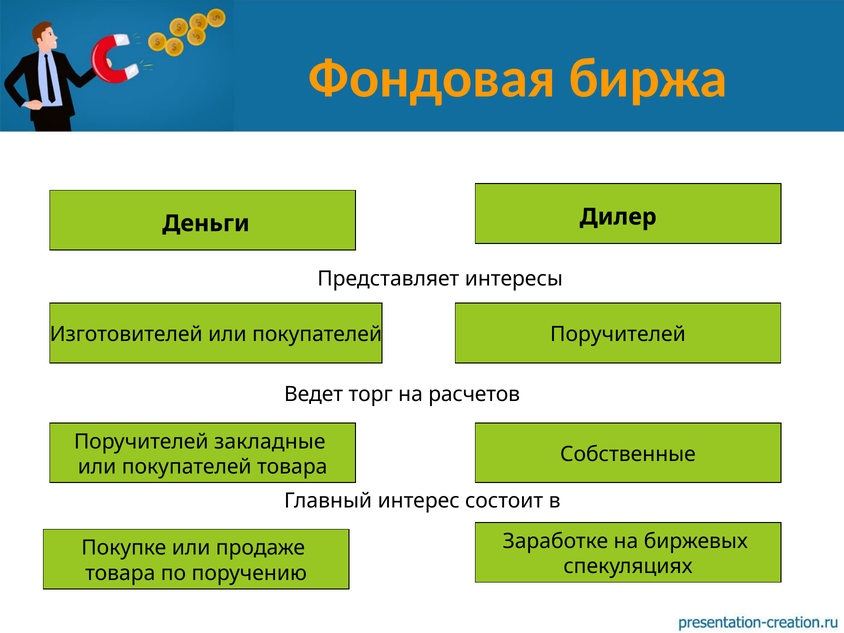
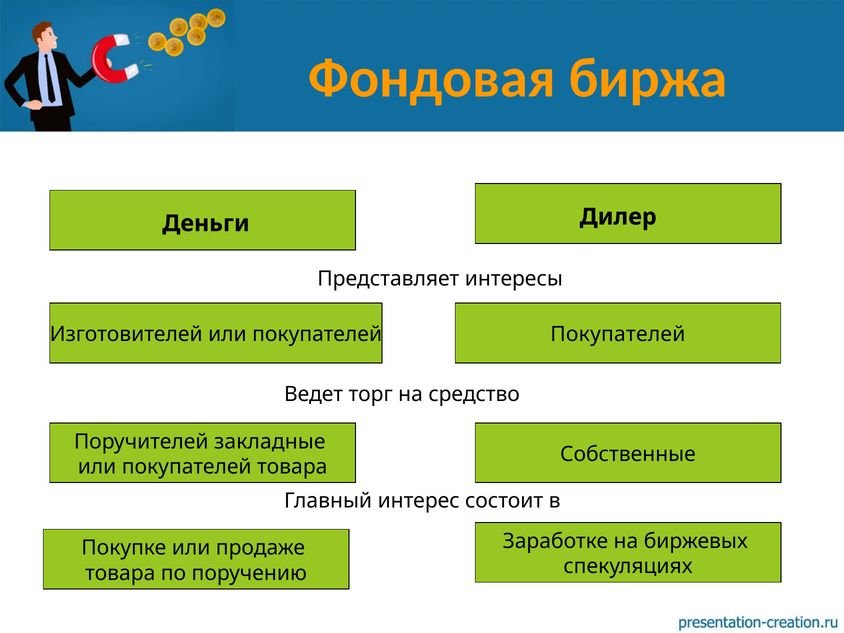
Поручителей: Поручителей -> Покупателей (618, 335)
расчетов: расчетов -> средство (474, 395)
